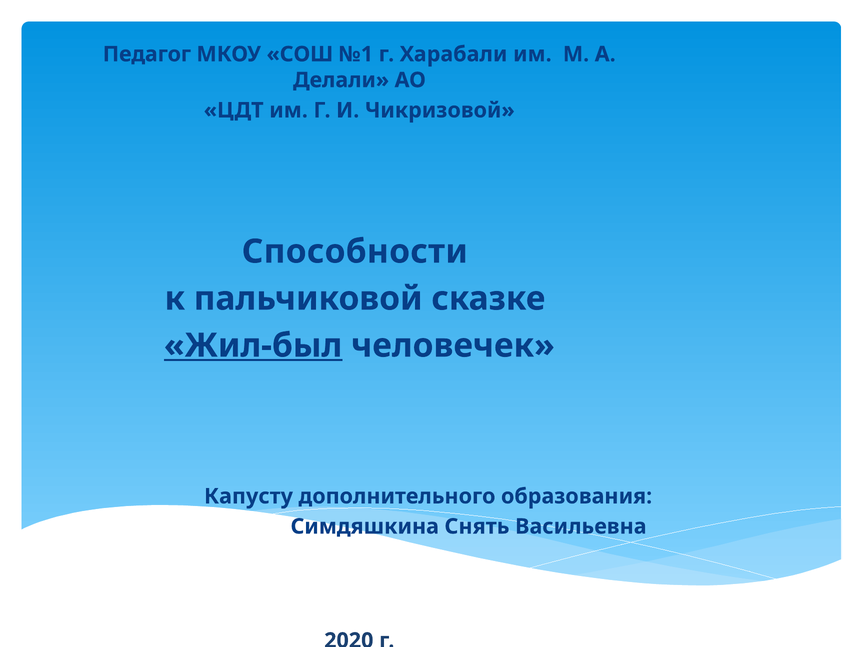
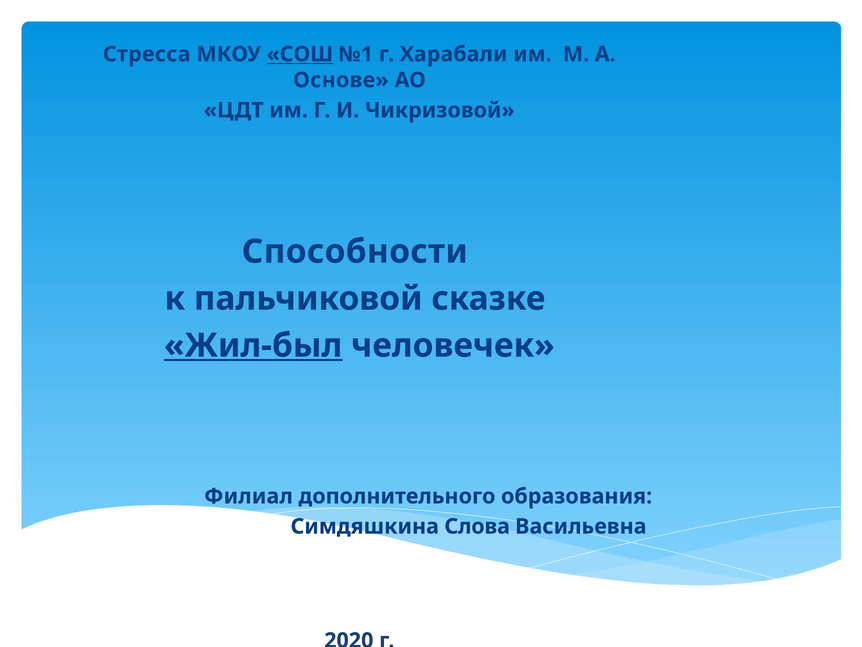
Педагог: Педагог -> Стресса (147, 54)
СОШ underline: none -> present (300, 54)
Делали: Делали -> Основе (341, 80)
Капусту: Капусту -> Филиал (248, 496)
Снять: Снять -> Слова (477, 526)
